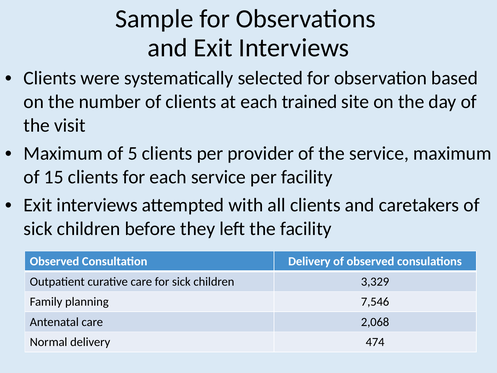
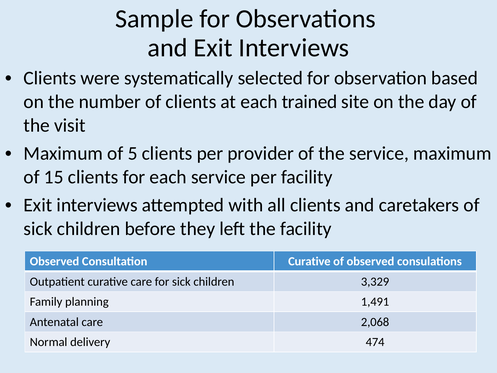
Consultation Delivery: Delivery -> Curative (309, 261)
7,546: 7,546 -> 1,491 (375, 302)
